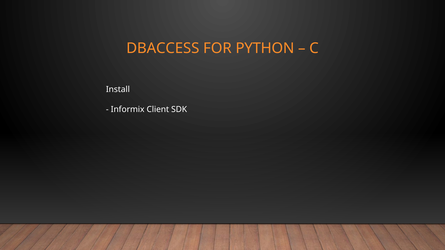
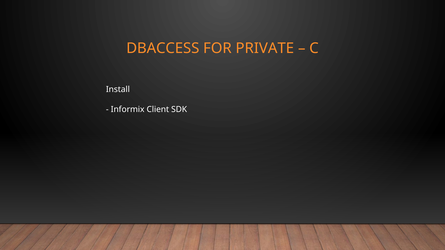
PYTHON: PYTHON -> PRIVATE (265, 48)
